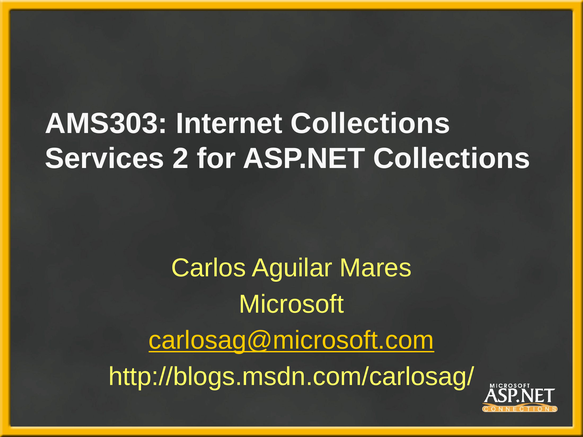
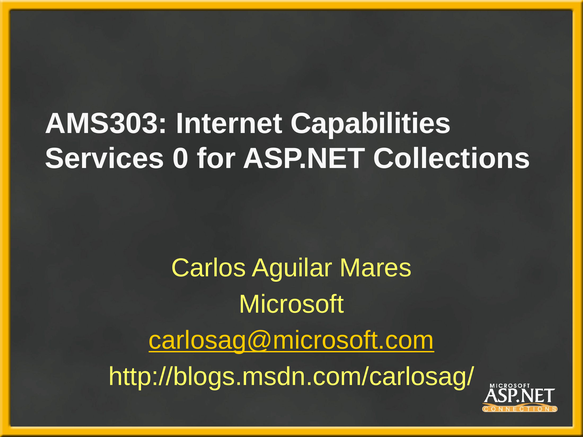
Internet Collections: Collections -> Capabilities (371, 124)
2: 2 -> 0 (181, 159)
